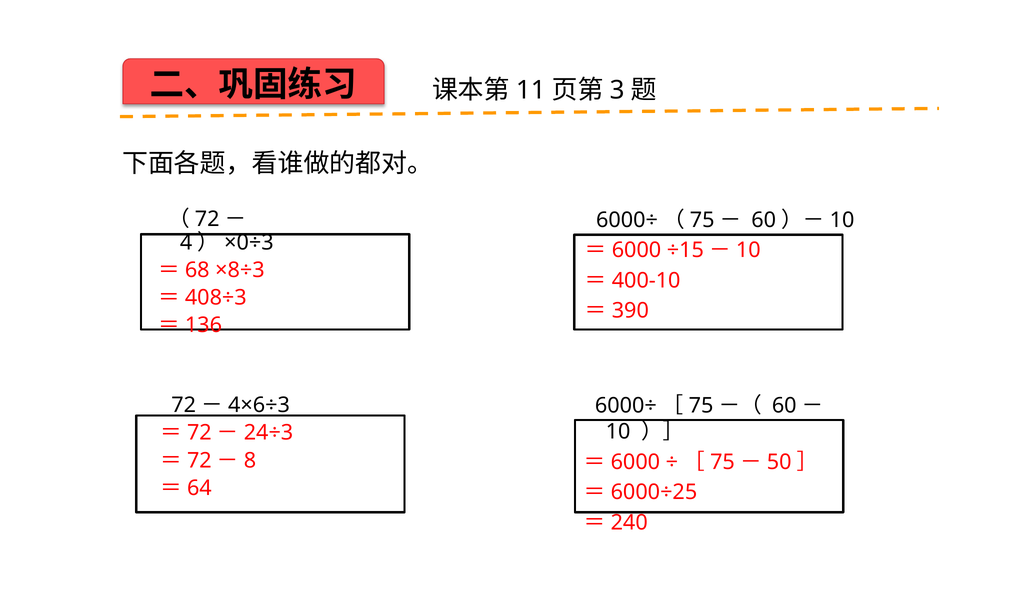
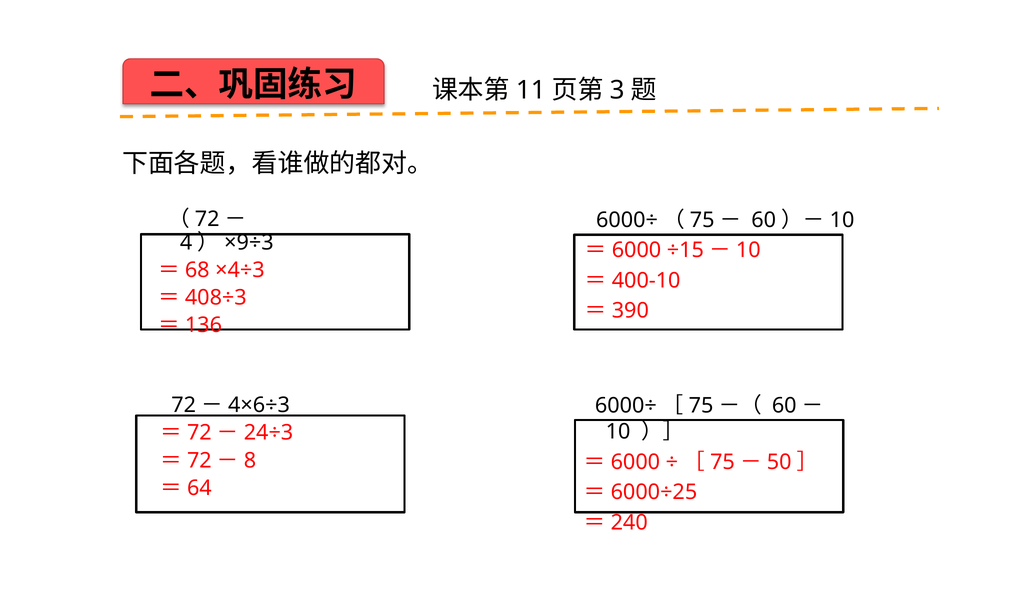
×0÷3: ×0÷3 -> ×9÷3 (249, 242)
×8÷3: ×8÷3 -> ×4÷3 (240, 270)
